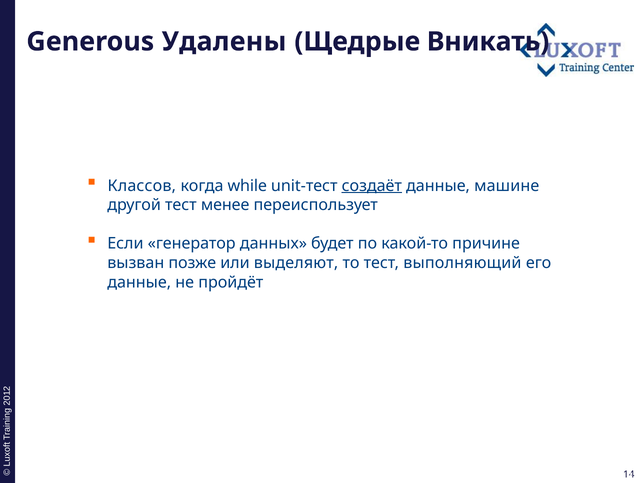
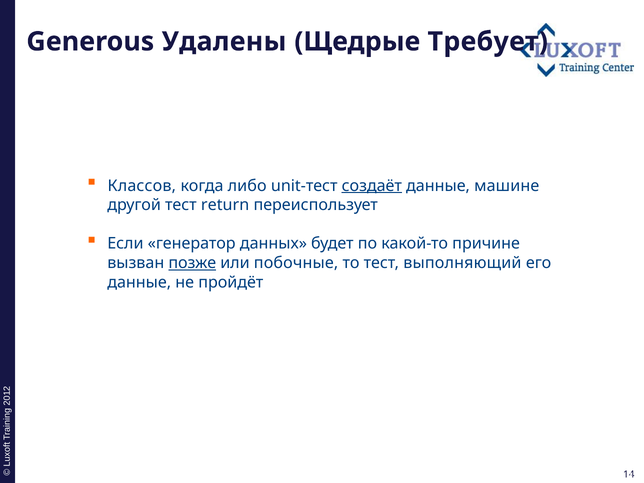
Вникать: Вникать -> Требует (488, 42)
while: while -> либо (247, 186)
менее: менее -> return (225, 205)
позже underline: none -> present (192, 263)
выделяют: выделяют -> побочные (296, 263)
